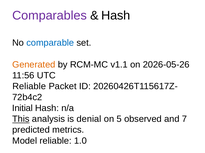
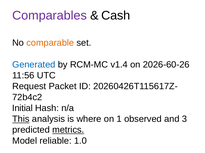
Hash: Hash -> Cash (116, 16)
comparable colour: blue -> orange (50, 43)
Generated colour: orange -> blue (34, 65)
v1.1: v1.1 -> v1.4 (119, 65)
2026-05-26: 2026-05-26 -> 2026-60-26 (166, 65)
Reliable: Reliable -> Request (29, 87)
denial: denial -> where (89, 120)
5: 5 -> 1 (119, 120)
7: 7 -> 3 (185, 120)
metrics underline: none -> present (68, 130)
